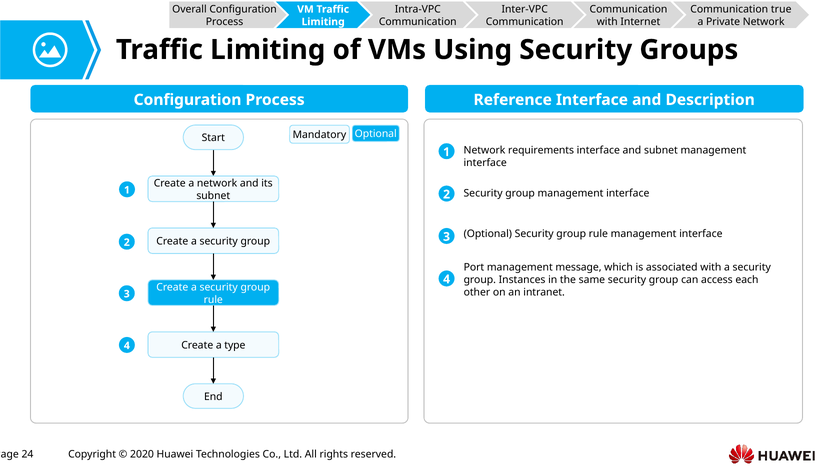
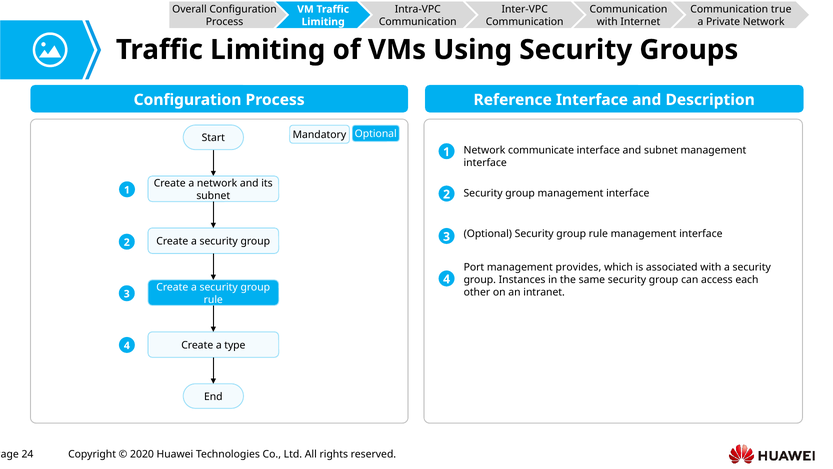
requirements: requirements -> communicate (541, 150)
message: message -> provides (578, 267)
